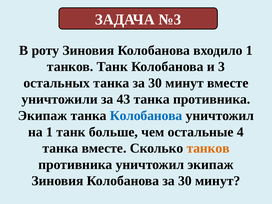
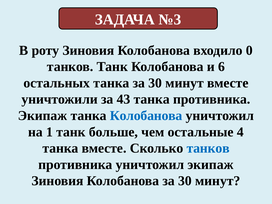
входило 1: 1 -> 0 (249, 50)
3: 3 -> 6 (222, 67)
танков colour: orange -> blue (208, 148)
